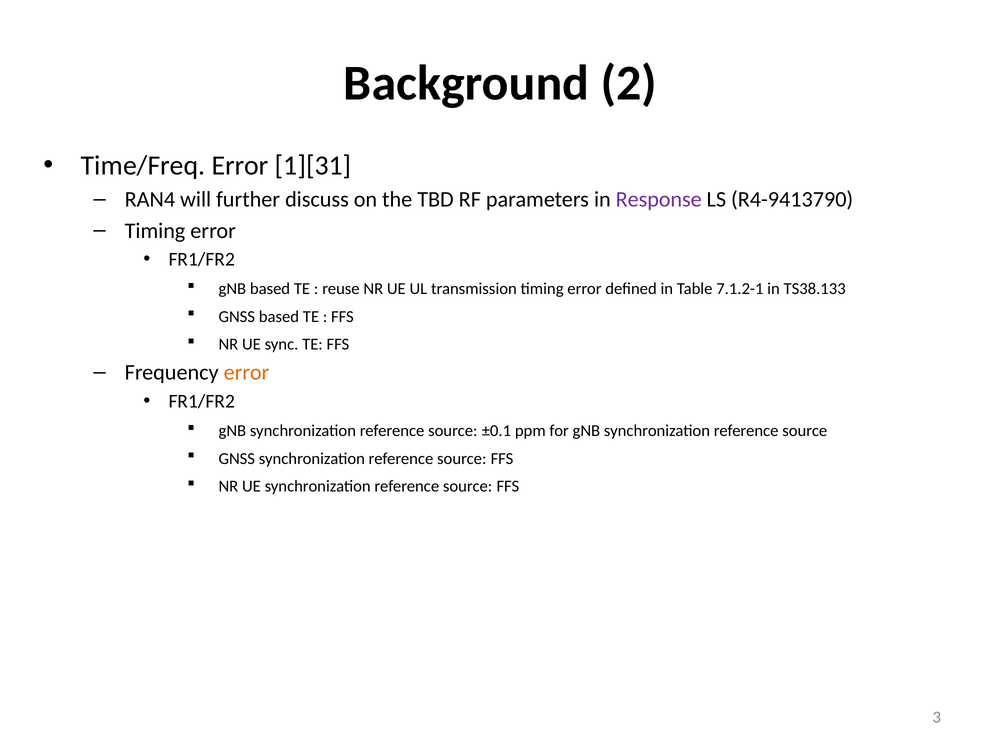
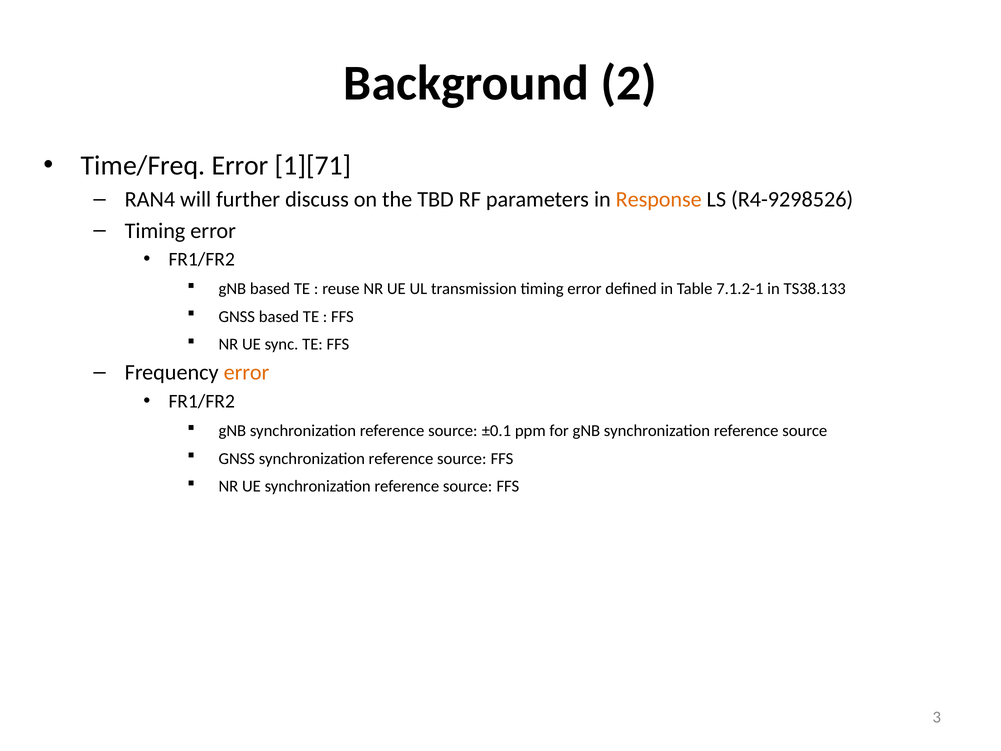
1][31: 1][31 -> 1][71 (313, 165)
Response colour: purple -> orange (659, 200)
R4-9413790: R4-9413790 -> R4-9298526 (792, 200)
